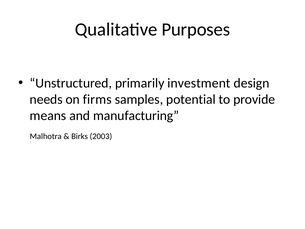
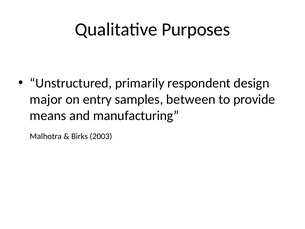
investment: investment -> respondent (199, 83)
needs: needs -> major (46, 99)
firms: firms -> entry (97, 99)
potential: potential -> between (191, 99)
